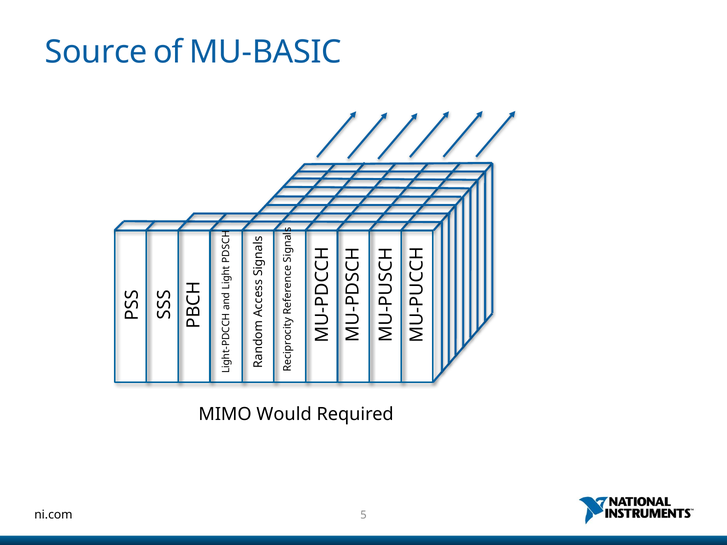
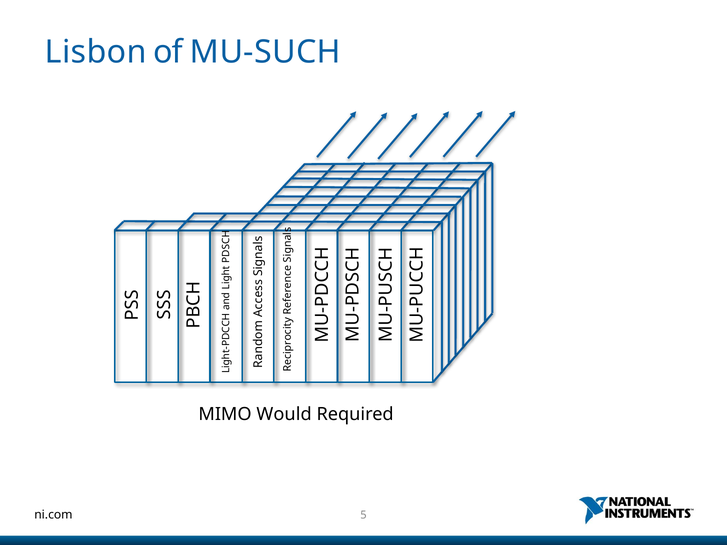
Source: Source -> Lisbon (96, 52)
MU-BASIC: MU-BASIC -> MU-SUCH (265, 52)
